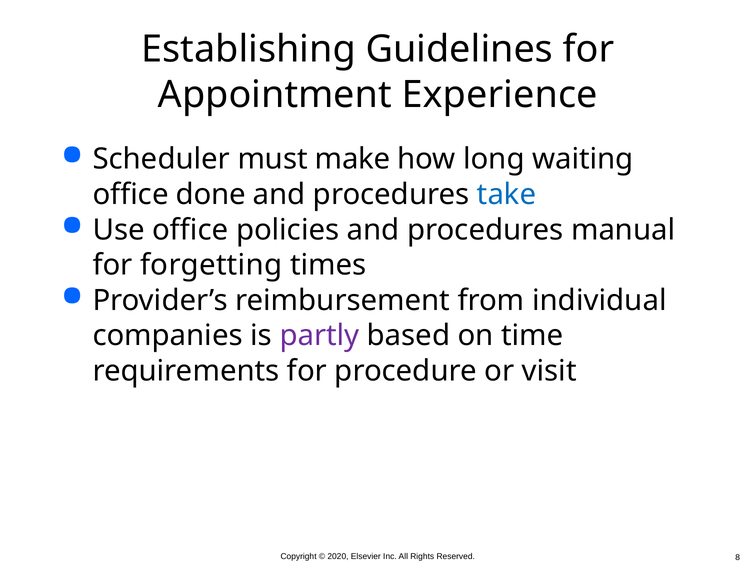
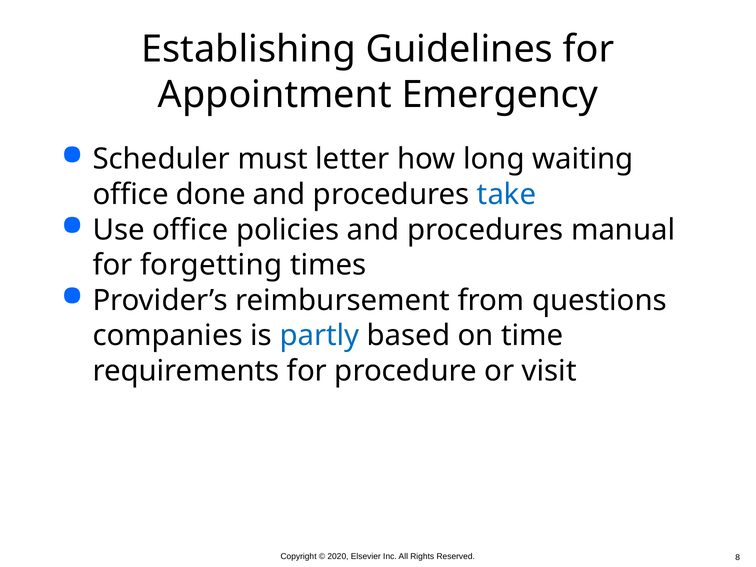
Experience: Experience -> Emergency (500, 95)
make: make -> letter (352, 159)
individual: individual -> questions (599, 300)
partly colour: purple -> blue (319, 336)
